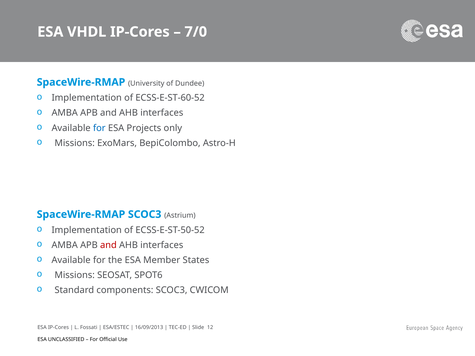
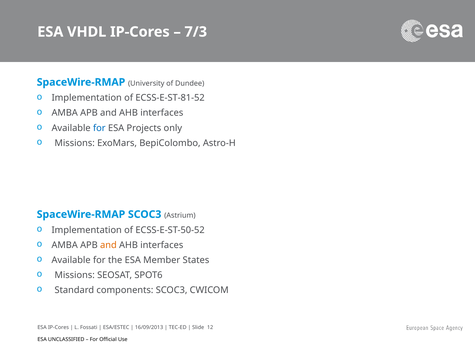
7/0: 7/0 -> 7/3 (196, 32)
ECSS-E-ST-60-52: ECSS-E-ST-60-52 -> ECSS-E-ST-81-52 (170, 98)
and colour: red -> orange (108, 245)
